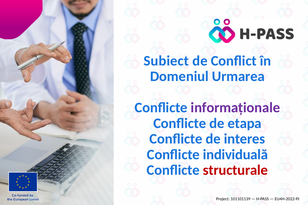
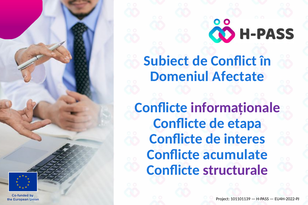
Urmarea: Urmarea -> Afectate (238, 77)
individuală: individuală -> acumulate (235, 155)
structurale colour: red -> purple (235, 170)
